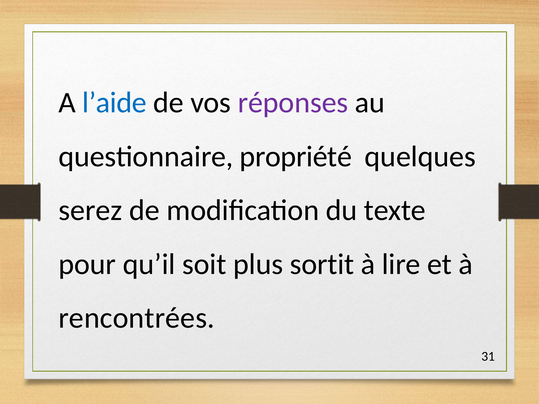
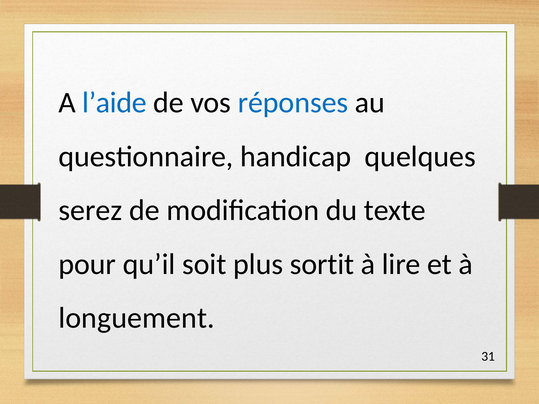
réponses colour: purple -> blue (293, 103)
propriété: propriété -> handicap (296, 157)
rencontrées: rencontrées -> longuement (137, 318)
